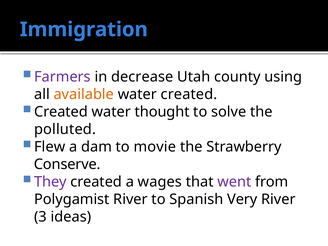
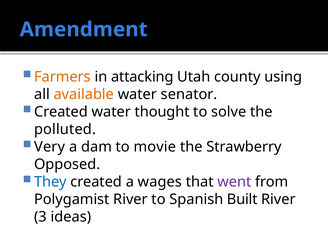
Immigration: Immigration -> Amendment (84, 29)
Farmers colour: purple -> orange (62, 77)
decrease: decrease -> attacking (142, 77)
water created: created -> senator (189, 94)
Flew: Flew -> Very (50, 147)
Conserve: Conserve -> Opposed (67, 164)
They colour: purple -> blue (50, 182)
Very: Very -> Built (242, 199)
